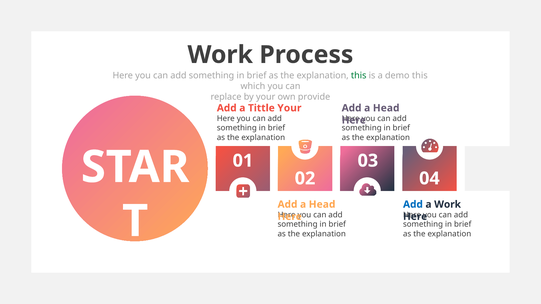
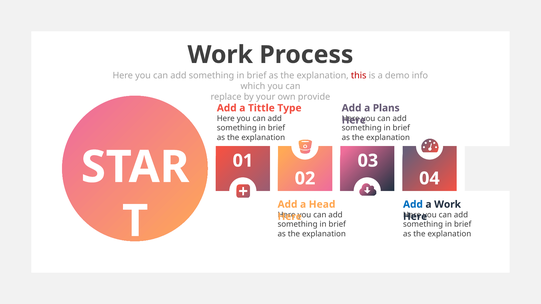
this colour: green -> red (359, 75)
demo this: this -> info (420, 75)
Tittle Your: Your -> Type (289, 108)
Head: Head -> Plans (386, 108)
